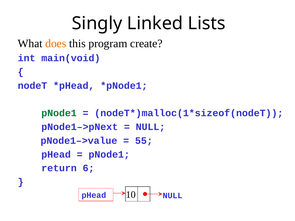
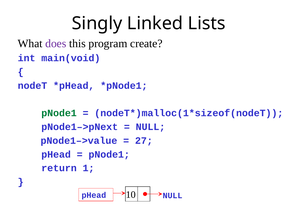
does colour: orange -> purple (56, 44)
55: 55 -> 27 (144, 141)
6: 6 -> 1 (89, 168)
